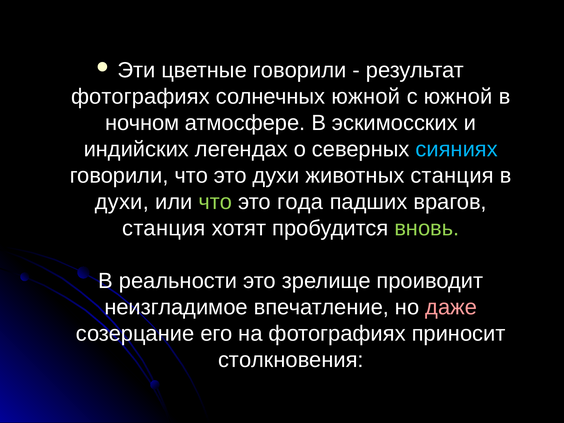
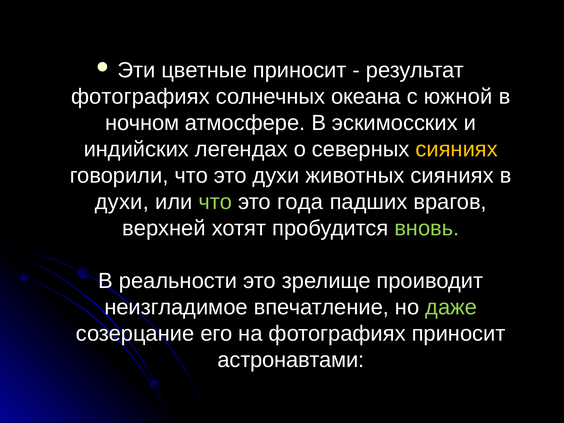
цветные говорили: говорили -> приносит (300, 70)
солнечных южной: южной -> океана (366, 97)
сияниях colour: light blue -> yellow (457, 149)
животных станция: станция -> сияниях (452, 176)
станция: станция -> верхней (164, 228)
даже colour: pink -> light green (451, 307)
столкновения: столкновения -> астронавтами (291, 360)
